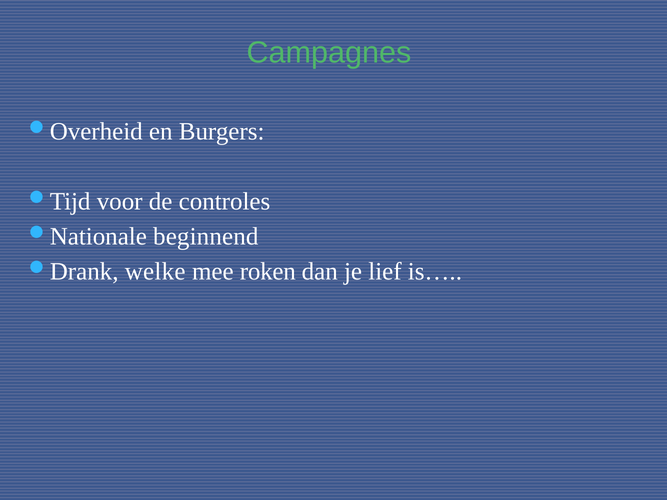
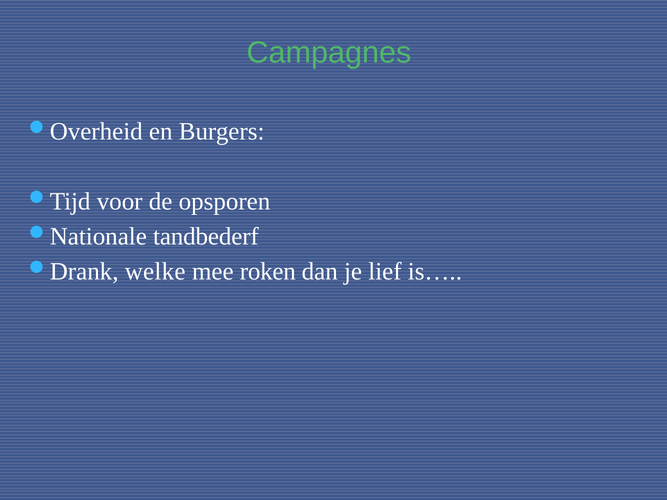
controles: controles -> opsporen (225, 202)
beginnend: beginnend -> tandbederf (206, 237)
